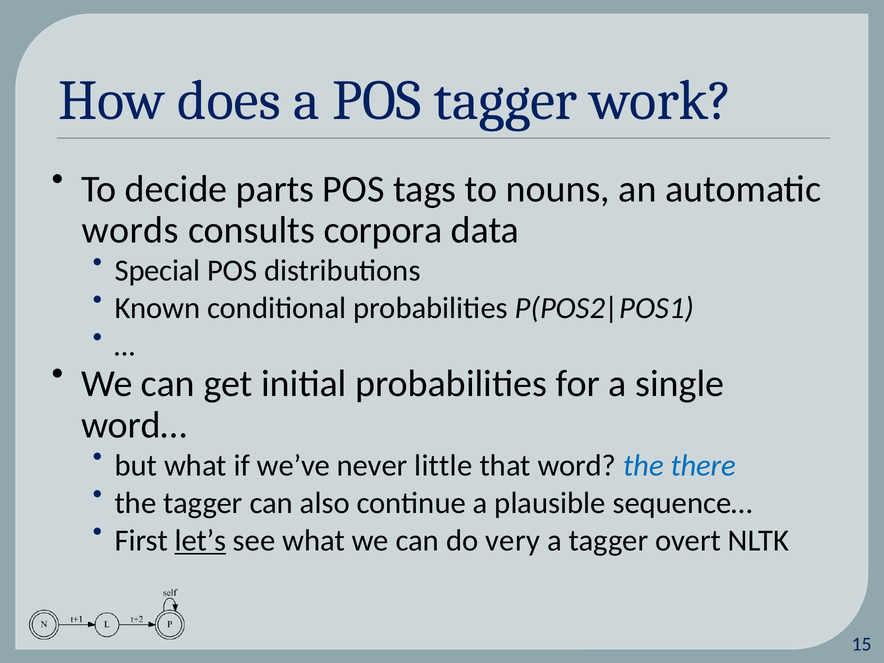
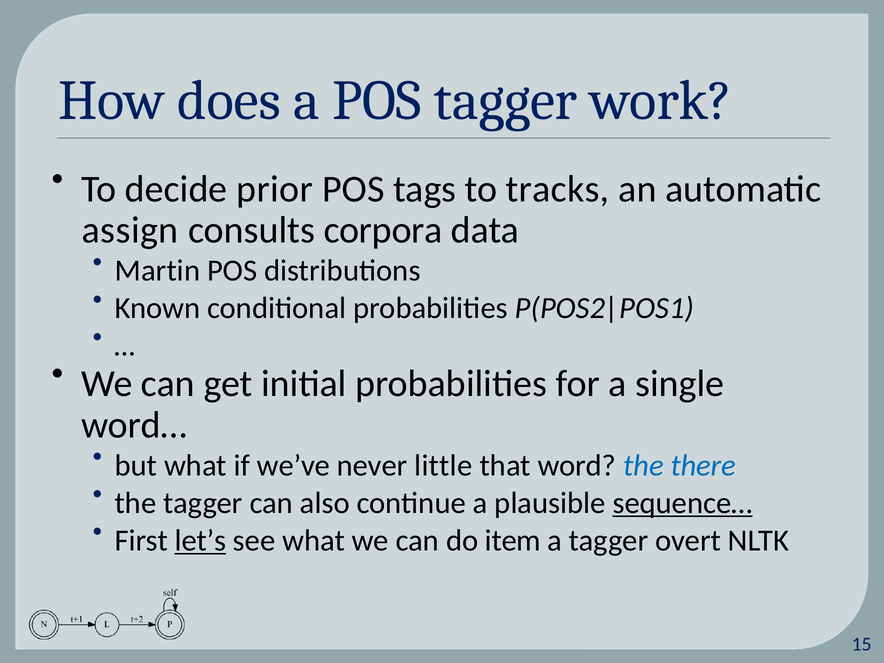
parts: parts -> prior (275, 189)
nouns: nouns -> tracks (558, 189)
words: words -> assign (130, 230)
Special: Special -> Martin (157, 271)
sequence… underline: none -> present (683, 503)
very: very -> item (513, 541)
